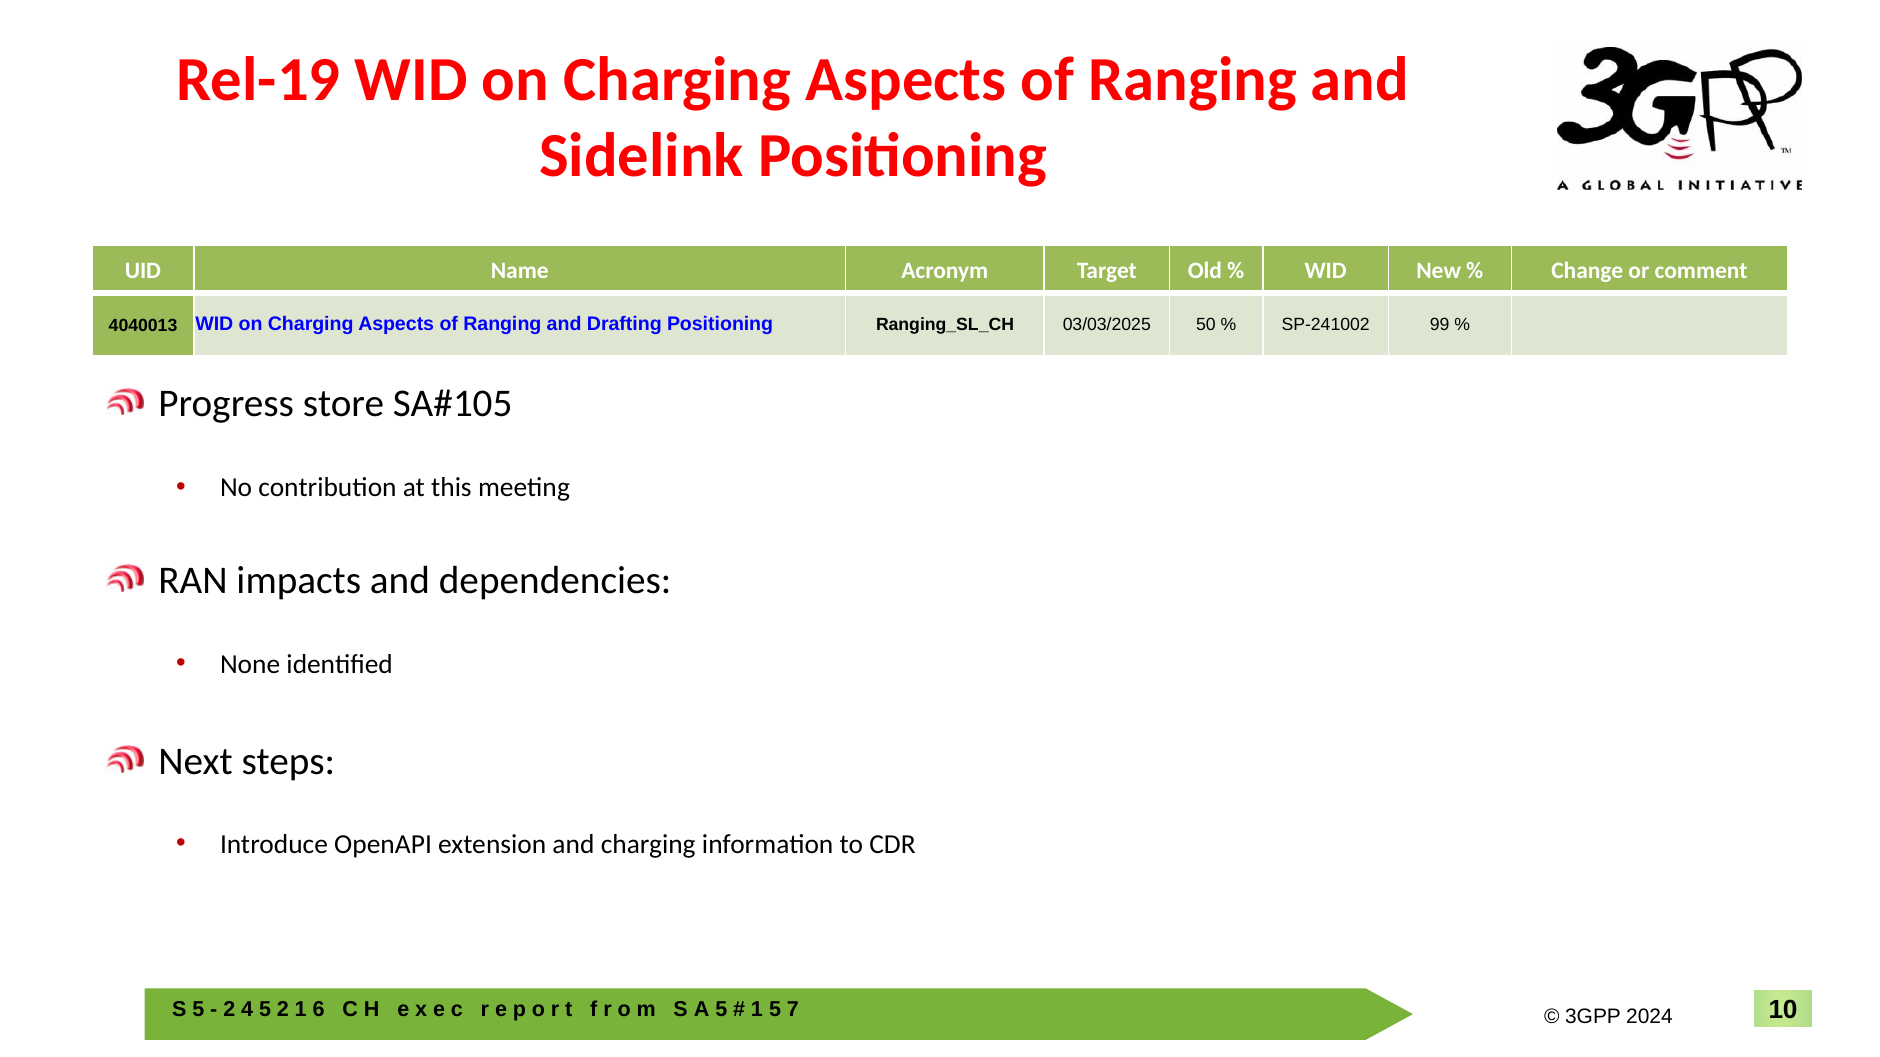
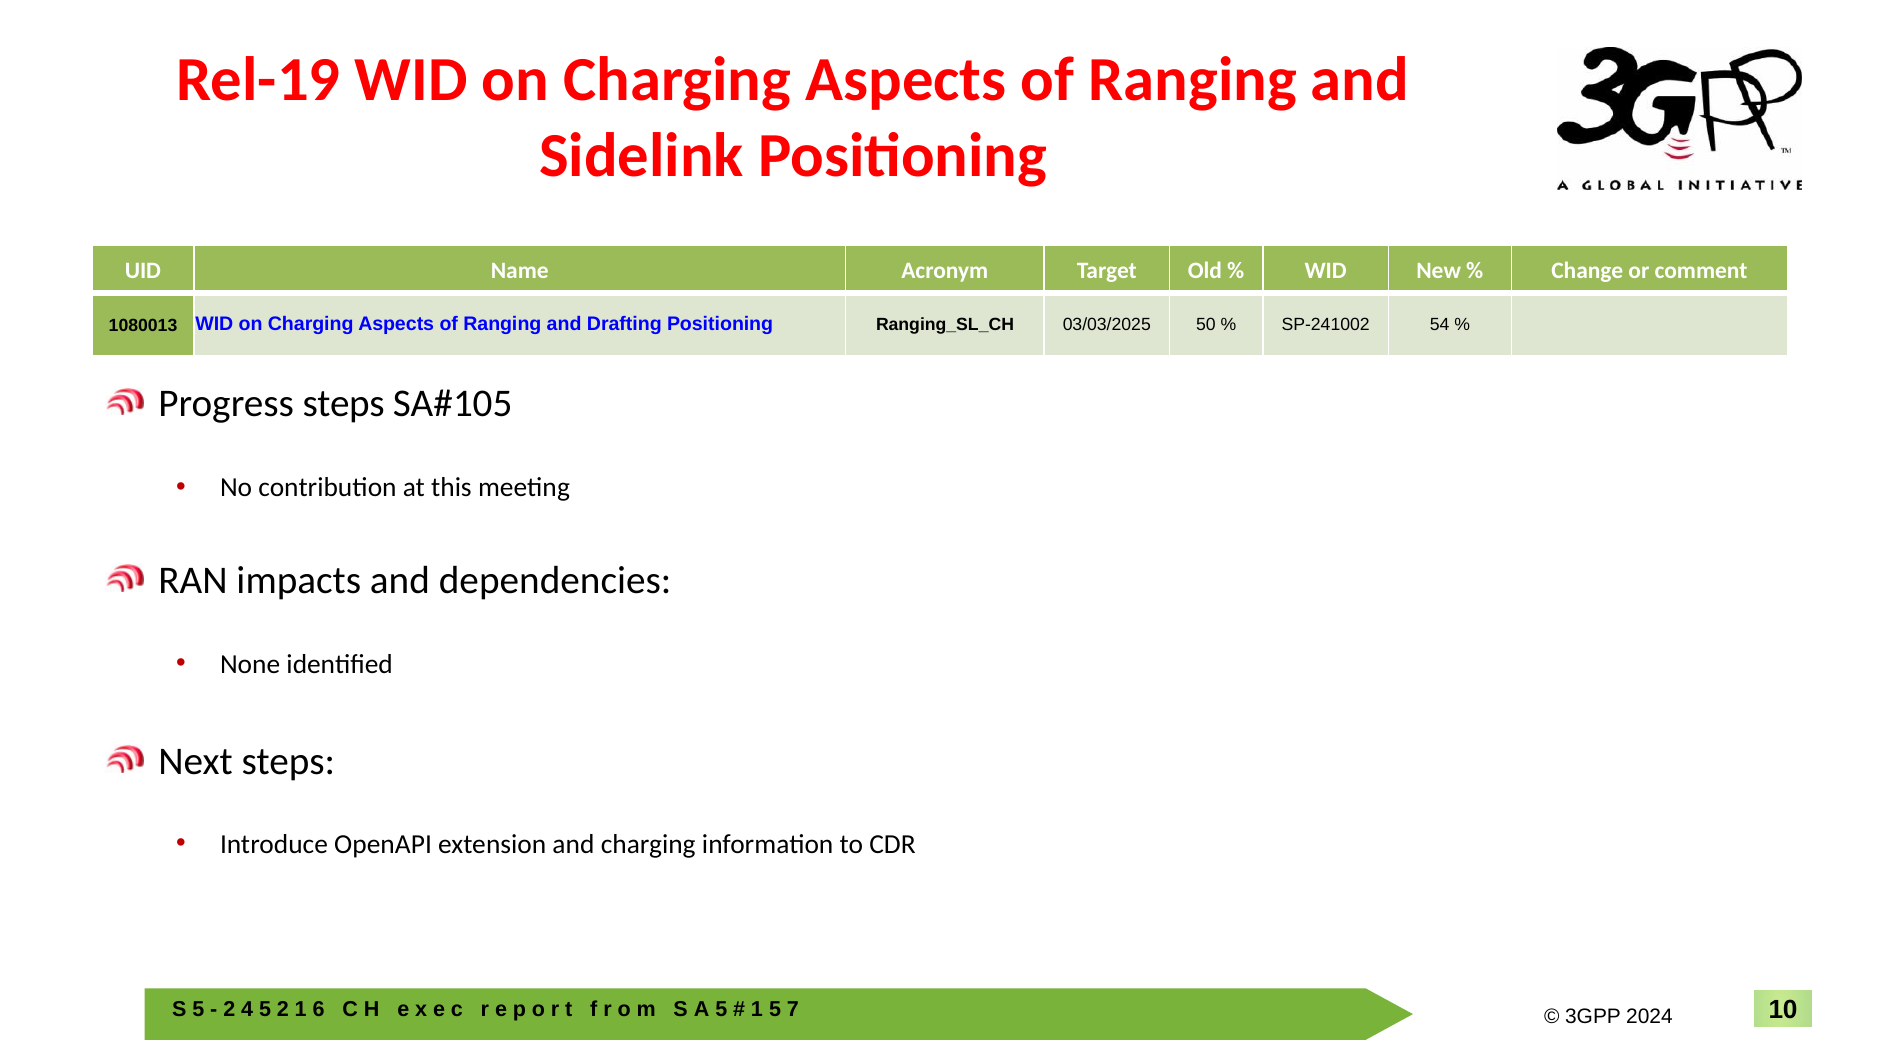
4040013: 4040013 -> 1080013 (143, 326)
99: 99 -> 54 (1440, 325)
Progress store: store -> steps (344, 404)
